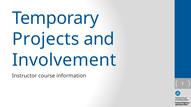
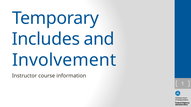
Projects: Projects -> Includes (46, 39)
